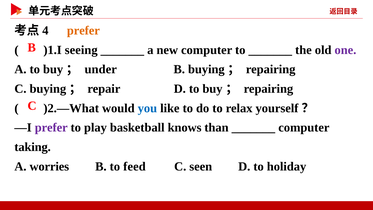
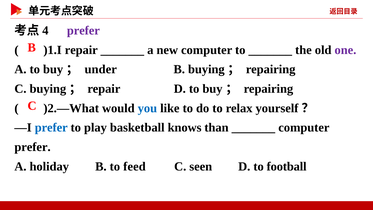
prefer colour: orange -> purple (83, 30)
)1.I seeing: seeing -> repair (81, 50)
prefer colour: purple -> blue (51, 127)
taking: taking -> prefer (33, 147)
worries: worries -> holiday (49, 166)
holiday: holiday -> football (287, 166)
